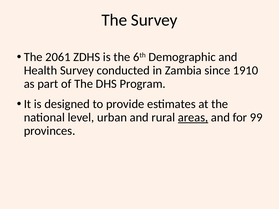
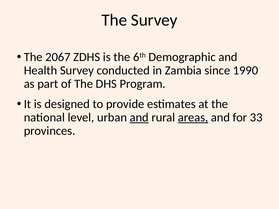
2061: 2061 -> 2067 (58, 57)
1910: 1910 -> 1990 (246, 70)
and underline: none -> present (139, 118)
99: 99 -> 33 (256, 118)
